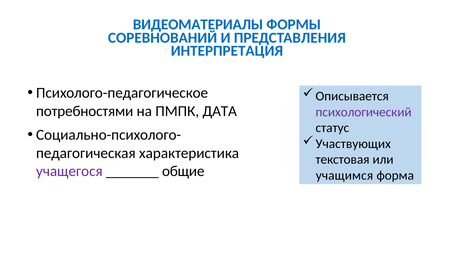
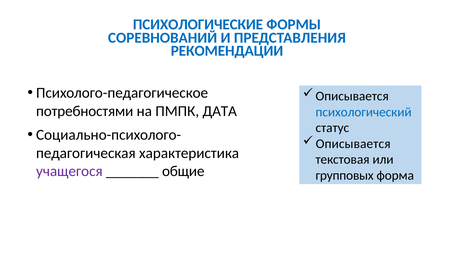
ВИДЕОМАТЕРИАЛЫ: ВИДЕОМАТЕРИАЛЫ -> ПСИХОЛОГИЧЕСКИЕ (198, 25)
ИНТЕРПРЕТАЦИЯ: ИНТЕРПРЕТАЦИЯ -> РЕКОМЕНДАЦИИ (227, 51)
психологический colour: purple -> blue (364, 112)
Участвующих: Участвующих -> Описывается (353, 144)
учащимся: учащимся -> групповых (345, 176)
